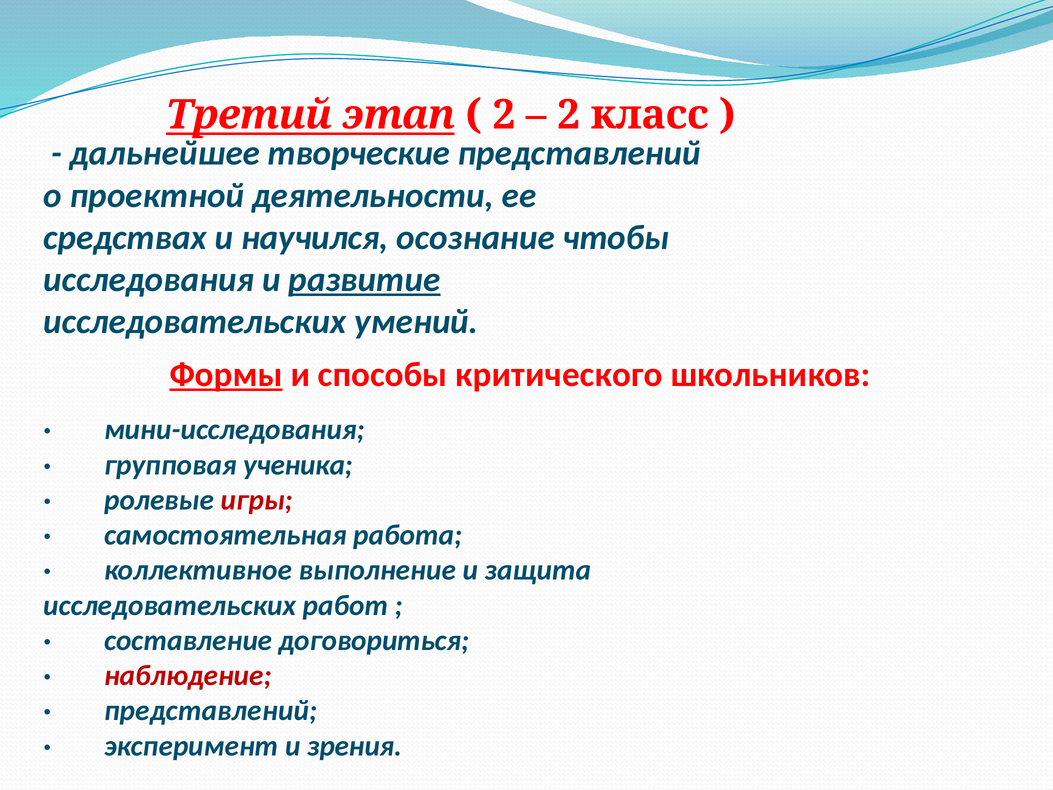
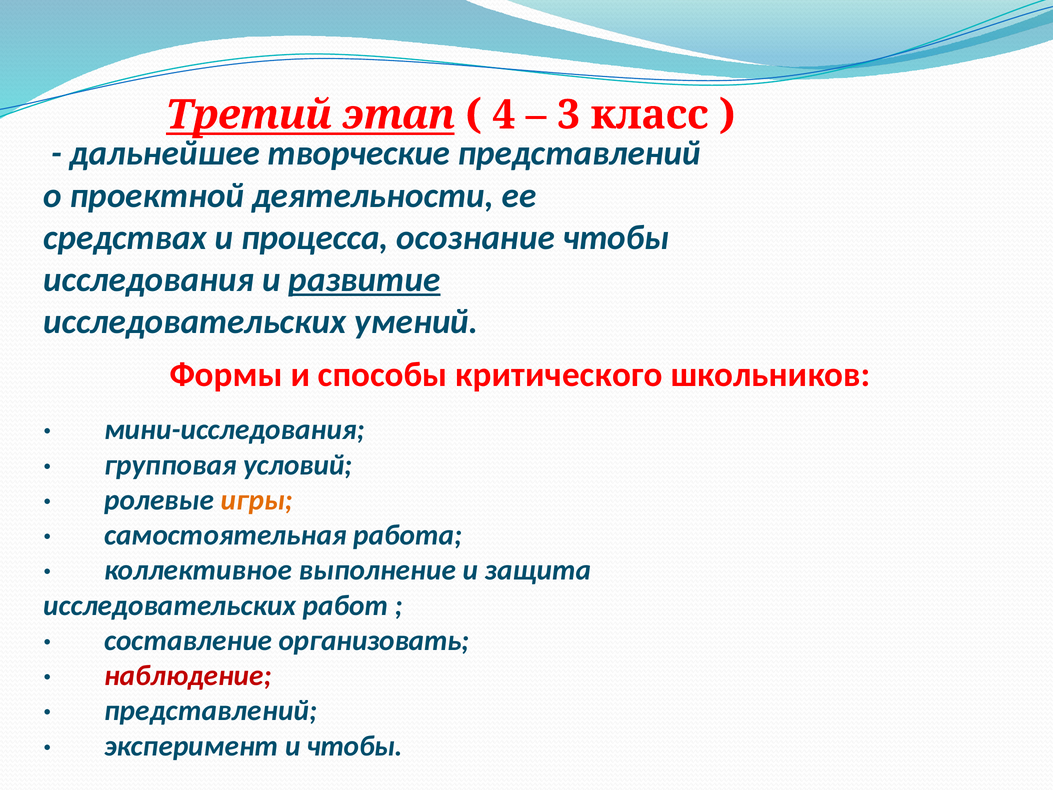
2: 2 -> 4 (504, 115)
2: 2 -> 3 (569, 115)
научился: научился -> процесса (315, 237)
Формы underline: present -> none (226, 374)
ученика: ученика -> условий (298, 465)
игры colour: red -> orange (257, 500)
договориться: договориться -> организовать (374, 640)
и зрения: зрения -> чтобы (355, 746)
